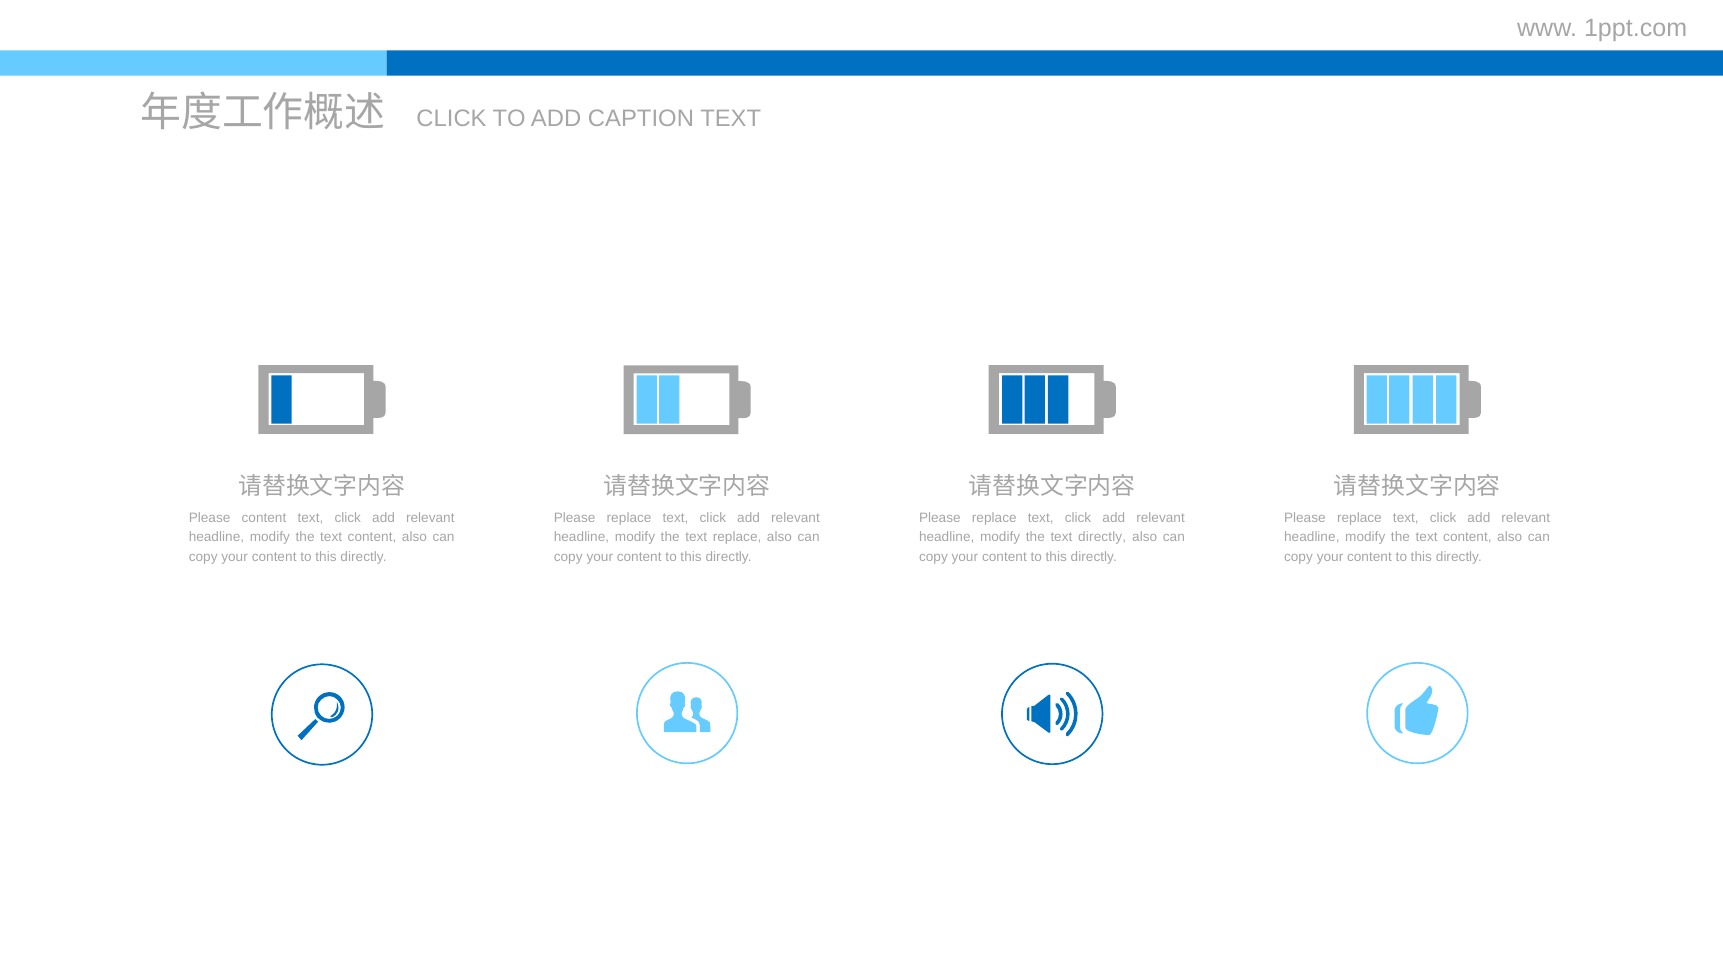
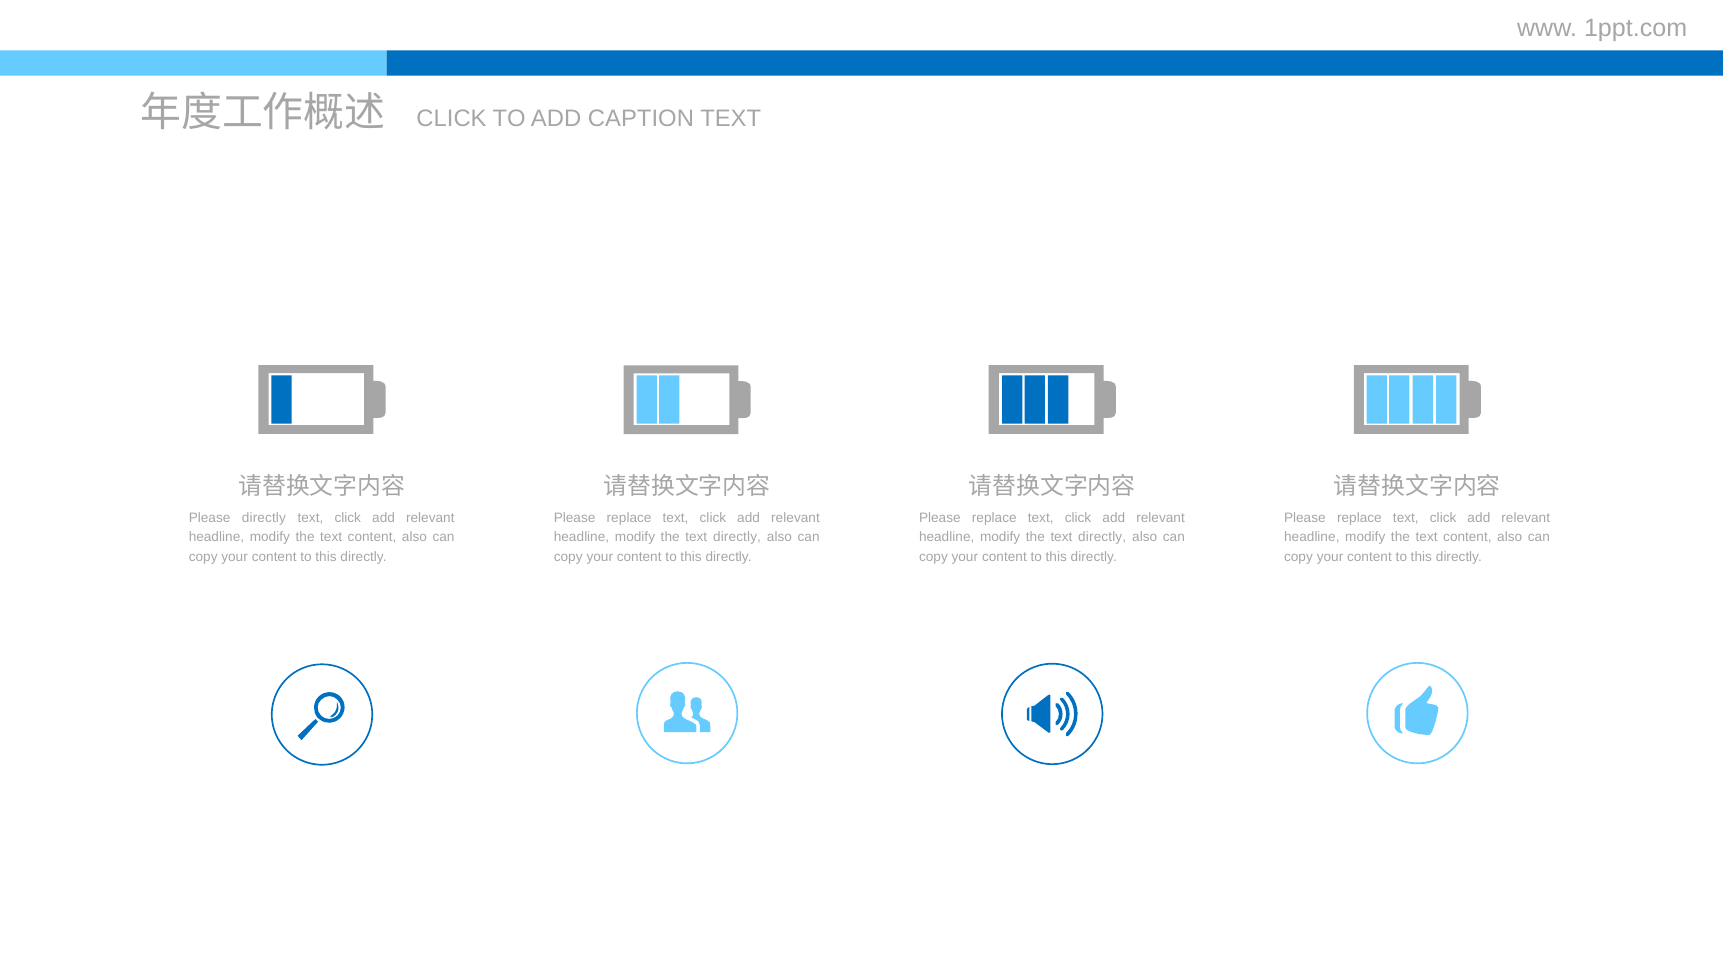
Please content: content -> directly (264, 518)
replace: replace -> directly (737, 538)
